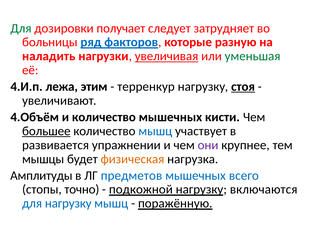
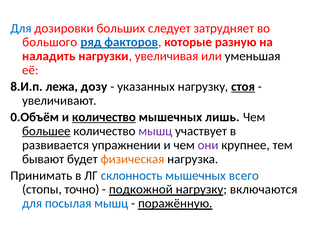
Для colour: green -> blue (21, 28)
получает: получает -> больших (121, 28)
больницы: больницы -> большого (50, 42)
увеличивая underline: present -> none (167, 56)
уменьшая colour: green -> black (253, 56)
4.И.п: 4.И.п -> 8.И.п (27, 87)
этим: этим -> дозу (94, 87)
терренкур: терренкур -> указанных (146, 87)
4.Объём: 4.Объём -> 0.Объём (35, 117)
количество underline: none -> present (104, 117)
кисти: кисти -> лишь (222, 117)
мышц colour: blue -> purple (155, 131)
мышцы: мышцы -> бывают (43, 159)
Амплитуды: Амплитуды -> Принимать (41, 176)
предметов: предметов -> склонность (132, 176)
для нагрузку: нагрузку -> посылая (68, 204)
